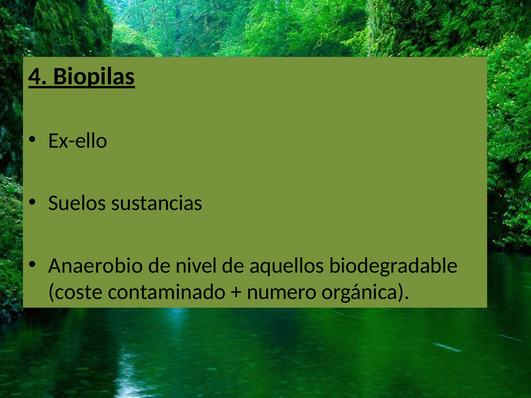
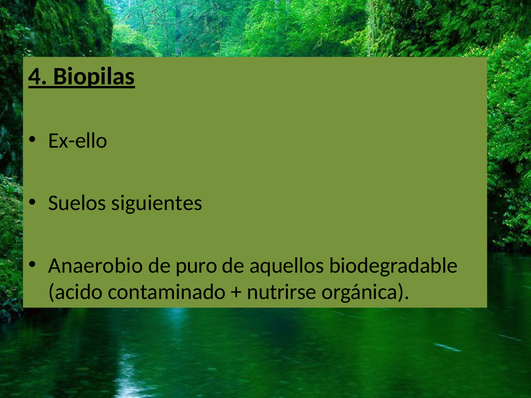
sustancias: sustancias -> siguientes (157, 203)
nivel: nivel -> puro (196, 266)
coste: coste -> acido (76, 292)
numero: numero -> nutrirse (282, 292)
